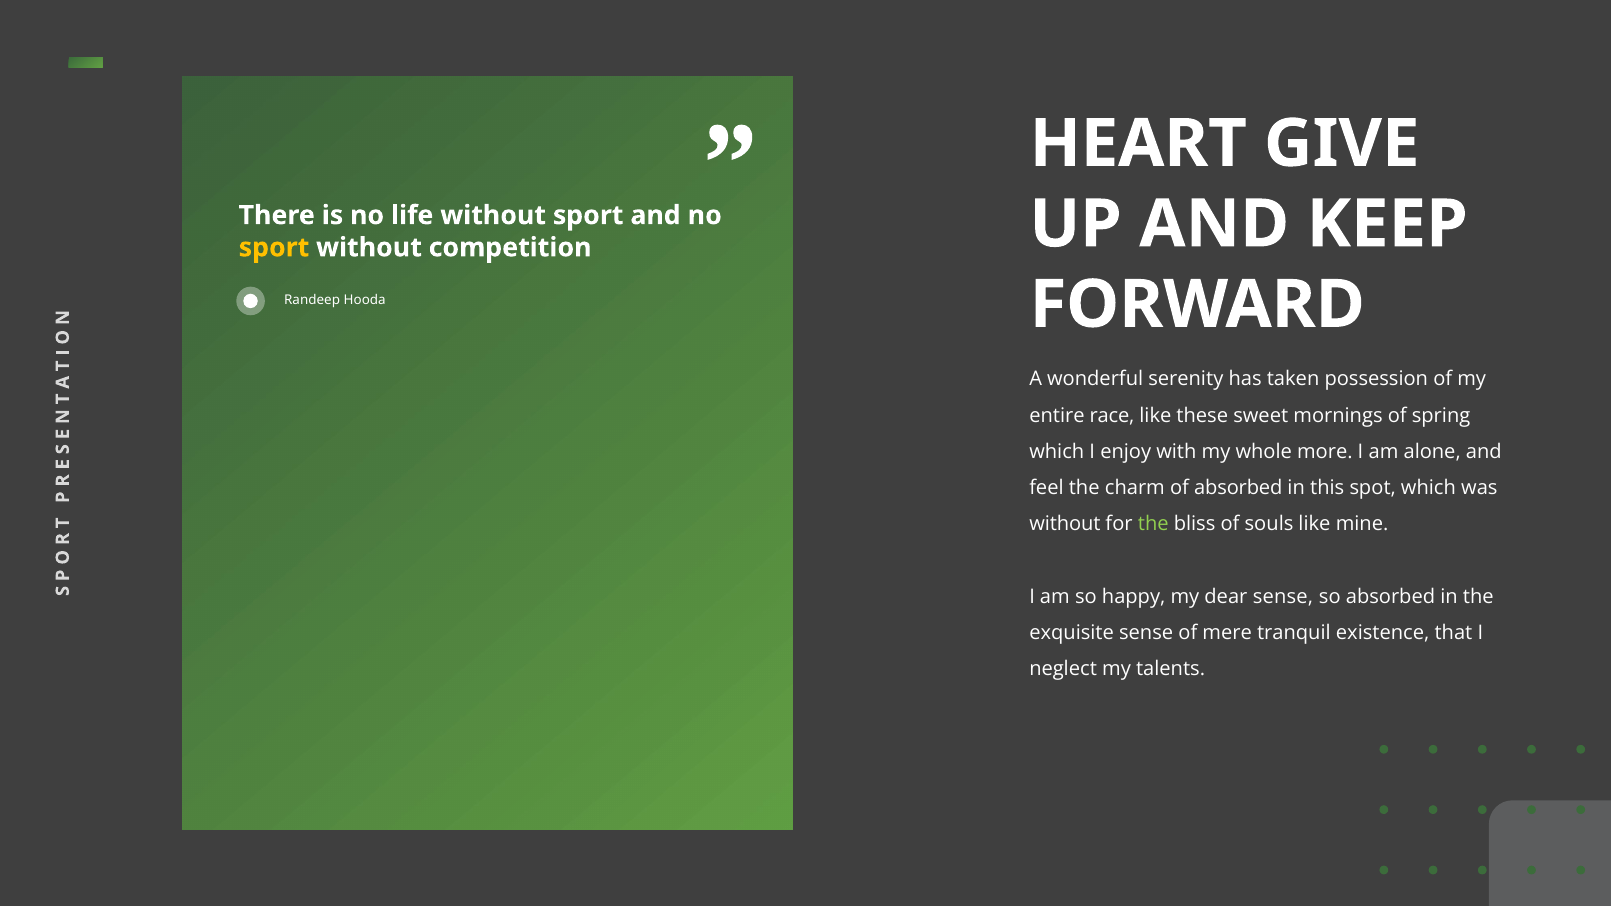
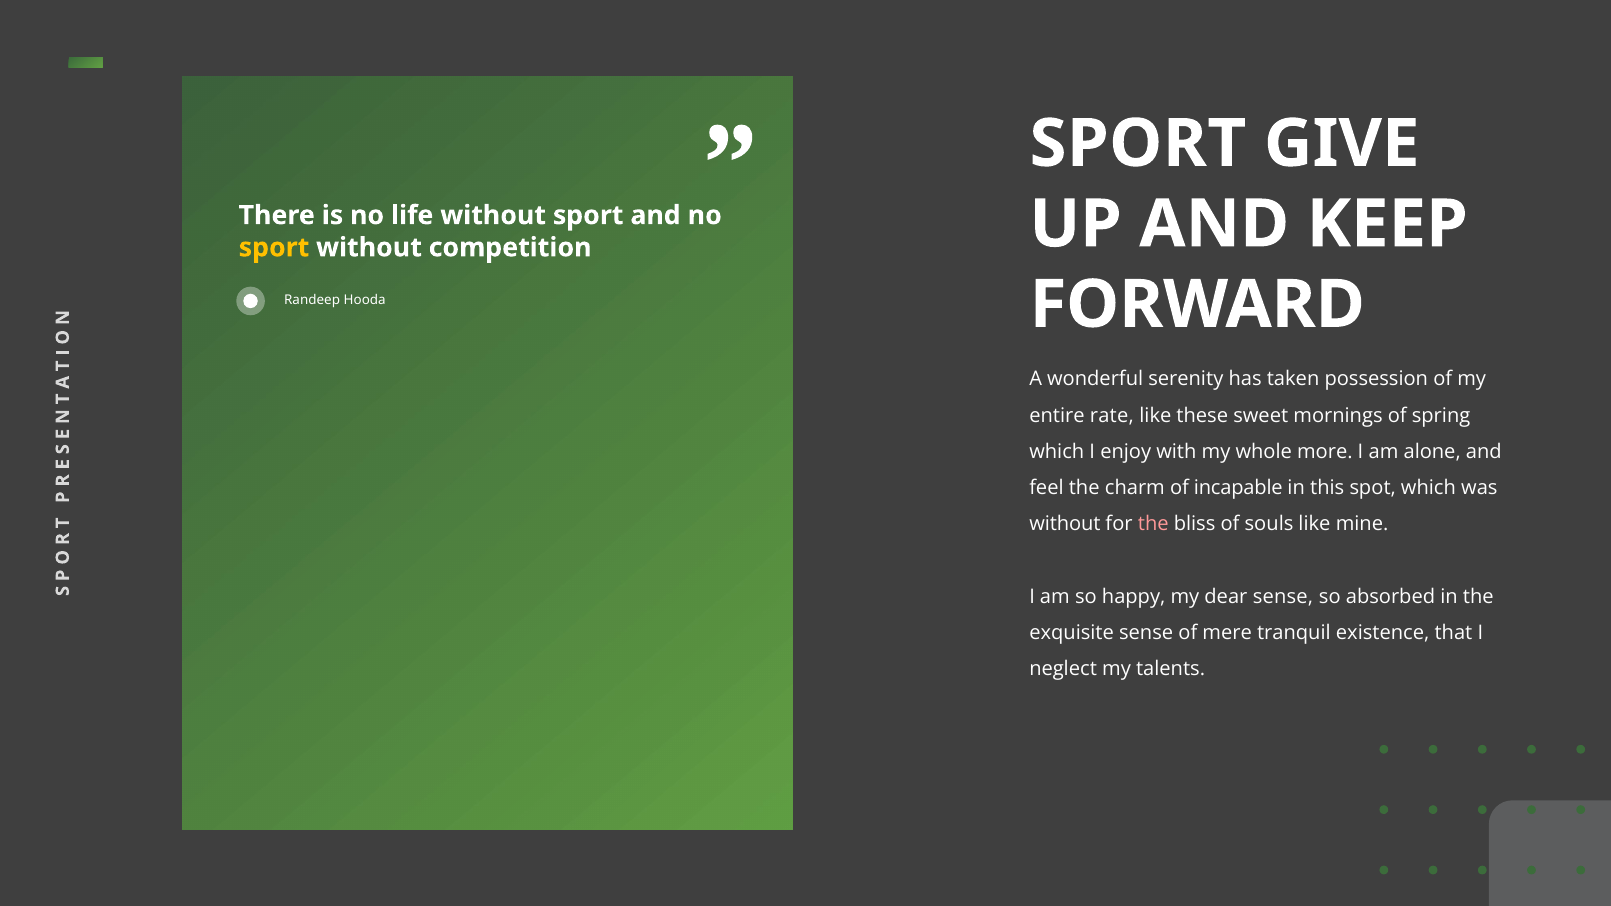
HEART: HEART -> SPORT (1138, 144)
race: race -> rate (1112, 416)
of absorbed: absorbed -> incapable (1238, 488)
the colour: light green -> pink (1153, 524)
